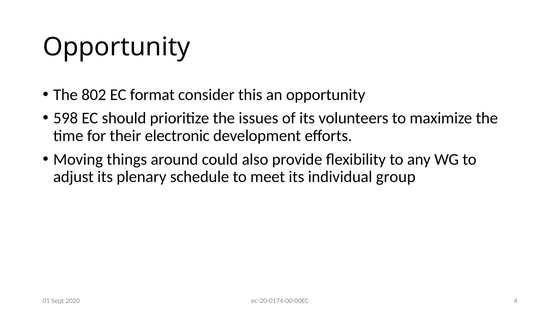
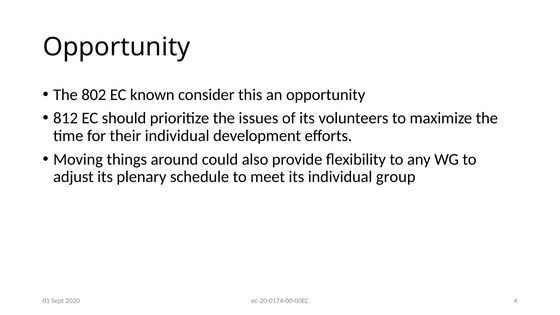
format: format -> known (152, 95)
598: 598 -> 812 (66, 118)
their electronic: electronic -> individual (177, 136)
